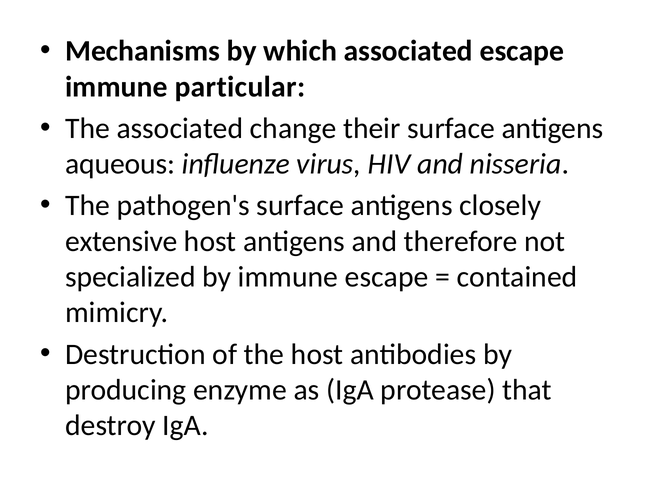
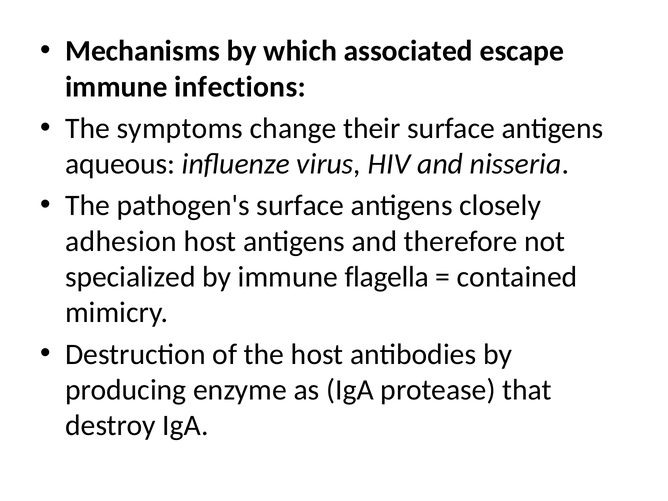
particular: particular -> infections (240, 87)
The associated: associated -> symptoms (180, 128)
extensive: extensive -> adhesion (121, 241)
immune escape: escape -> flagella (387, 277)
